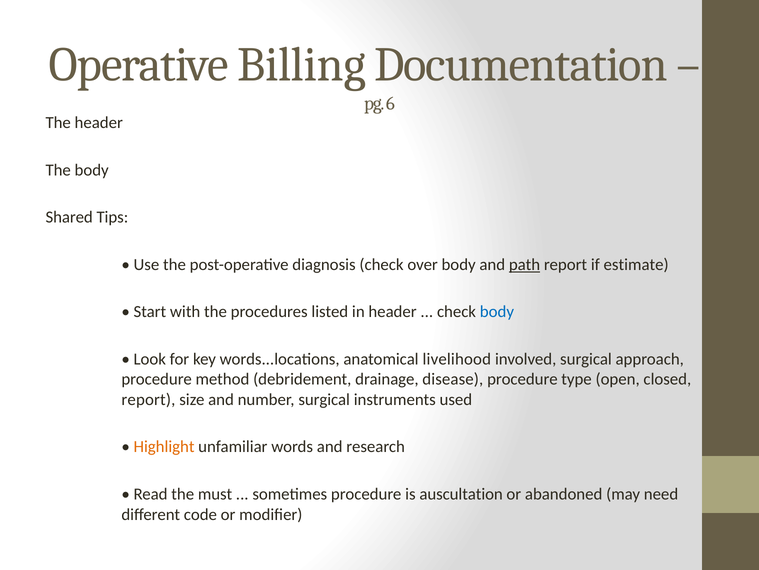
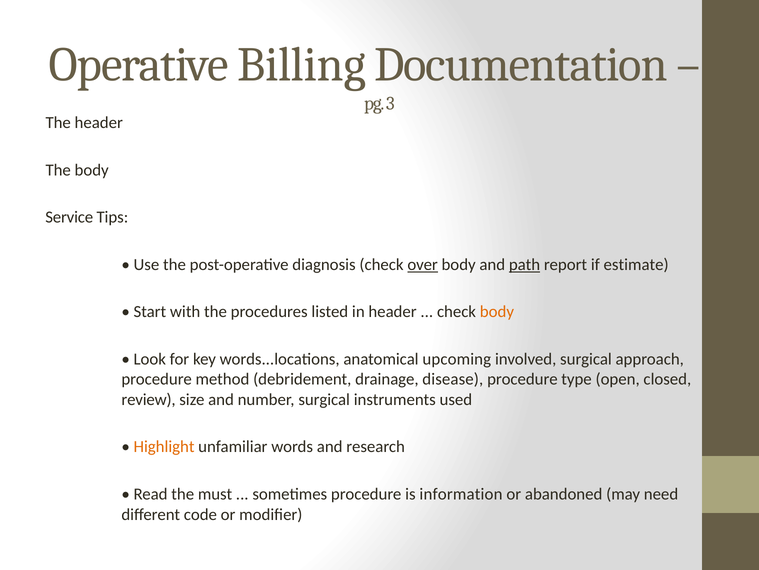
6: 6 -> 3 (390, 103)
Shared: Shared -> Service (69, 217)
over underline: none -> present (423, 264)
body colour: blue -> orange (497, 311)
livelihood: livelihood -> upcoming (457, 359)
report: report -> review (149, 399)
auscultation: auscultation -> information (461, 494)
